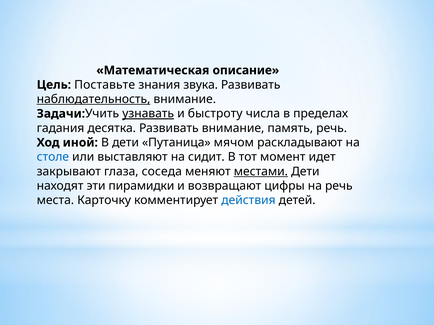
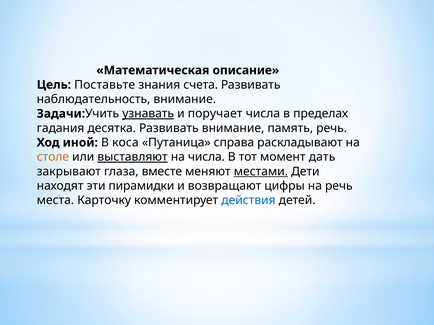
звука: звука -> счета (201, 85)
наблюдательность underline: present -> none (94, 99)
быстроту: быстроту -> поручает (215, 114)
В дети: дети -> коса (125, 143)
мячом: мячом -> справа (234, 143)
столе colour: blue -> orange (53, 157)
выставляют underline: none -> present (133, 157)
на сидит: сидит -> числа (206, 157)
идет: идет -> дать (322, 157)
соседа: соседа -> вместе (162, 172)
